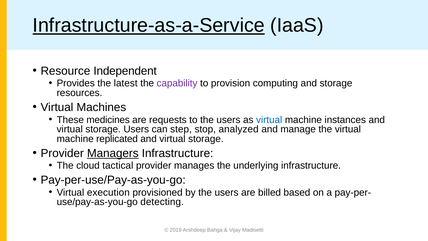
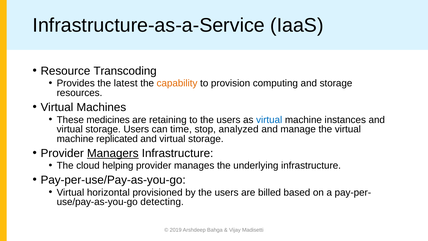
Infrastructure-as-a-Service underline: present -> none (149, 25)
Independent: Independent -> Transcoding (125, 71)
capability colour: purple -> orange (177, 83)
requests: requests -> retaining (168, 120)
step: step -> time (181, 129)
tactical: tactical -> helping (118, 166)
execution: execution -> horizontal (108, 192)
